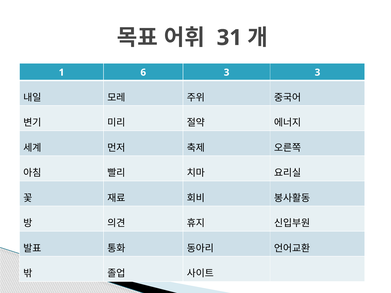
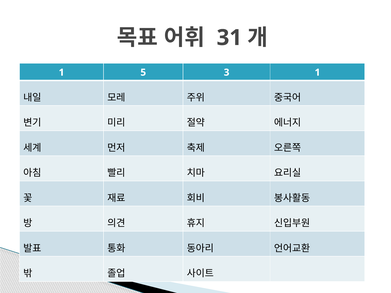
6: 6 -> 5 (143, 72)
3 3: 3 -> 1 (317, 72)
